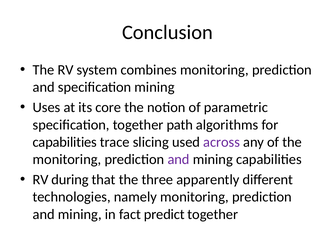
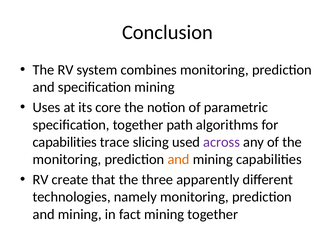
and colour: purple -> orange (179, 160)
during: during -> create (70, 180)
fact predict: predict -> mining (164, 214)
